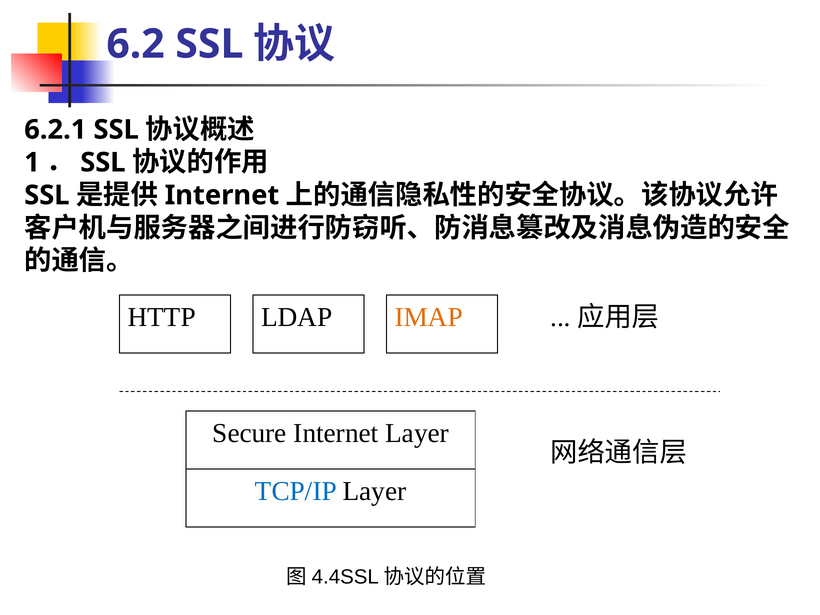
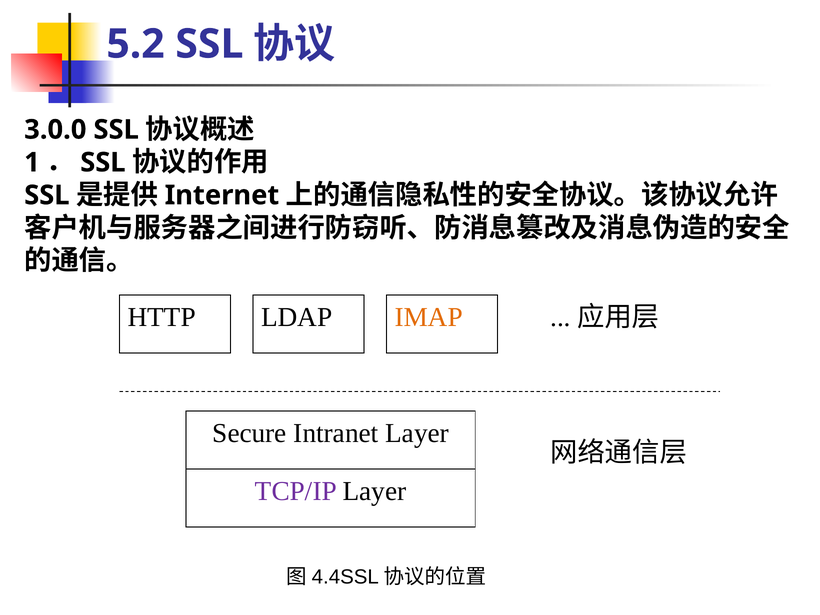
6.2: 6.2 -> 5.2 (136, 44)
6.2.1: 6.2.1 -> 3.0.0 (55, 130)
Secure Internet: Internet -> Intranet (336, 433)
TCP/IP colour: blue -> purple (296, 491)
